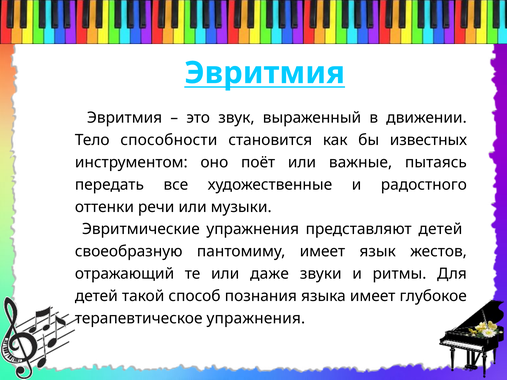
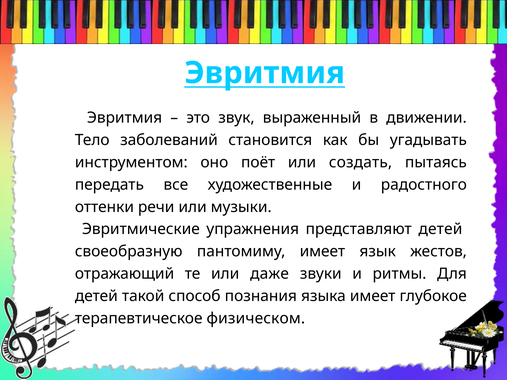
способности: способности -> заболеваний (169, 140)
известных: известных -> угадывать (428, 140)
важные: важные -> создать (360, 162)
терапевтическое упражнения: упражнения -> физическом (256, 319)
